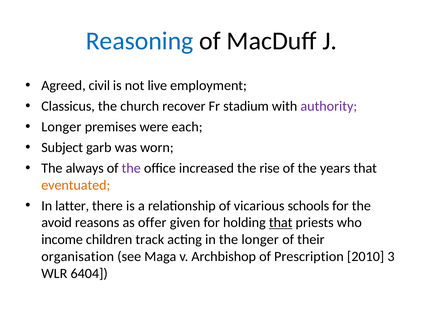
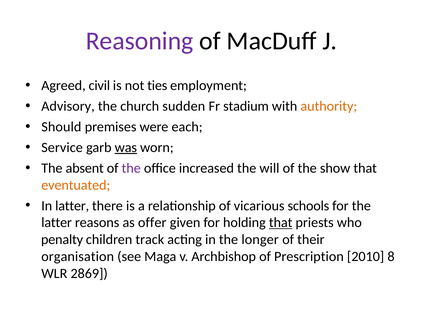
Reasoning colour: blue -> purple (140, 41)
live: live -> ties (157, 86)
Classicus: Classicus -> Advisory (68, 106)
recover: recover -> sudden (184, 106)
authority colour: purple -> orange (329, 106)
Longer: Longer -> Should (61, 127)
Subject: Subject -> Service (62, 148)
was underline: none -> present (126, 148)
always: always -> absent (85, 168)
rise: rise -> will (269, 168)
years: years -> show (335, 168)
avoid: avoid -> latter (57, 223)
income: income -> penalty (62, 240)
3: 3 -> 8 (391, 257)
6404: 6404 -> 2869 (89, 274)
